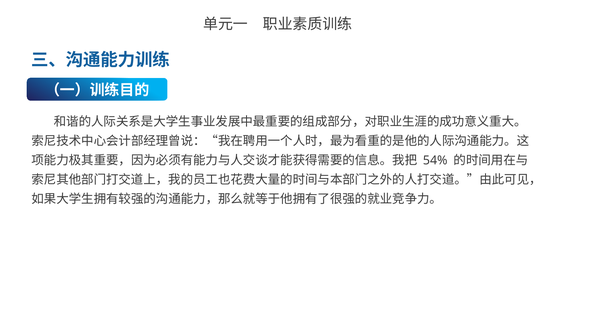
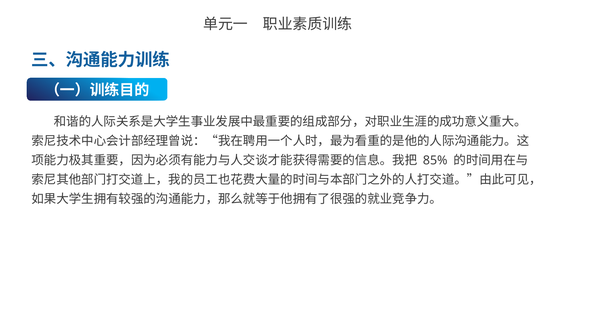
54%: 54% -> 85% (435, 160)
